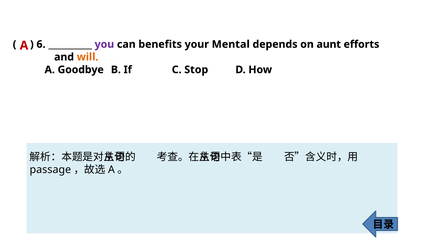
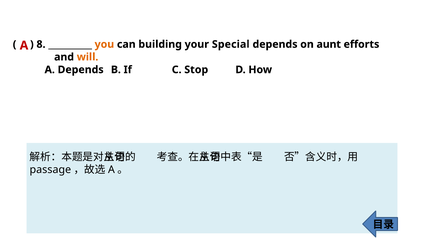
6: 6 -> 8 (41, 44)
you colour: purple -> orange (104, 44)
benefits: benefits -> building (160, 44)
Mental: Mental -> Special (231, 44)
A Goodbye: Goodbye -> Depends (81, 70)
